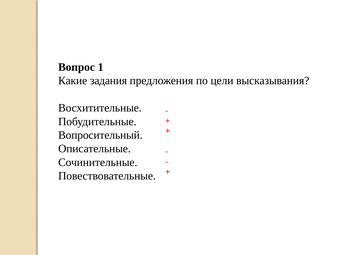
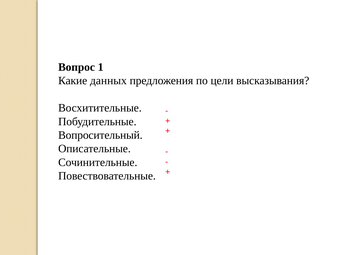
задания: задания -> данных (108, 81)
